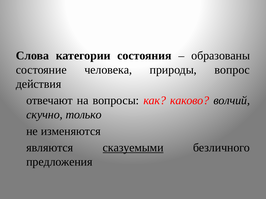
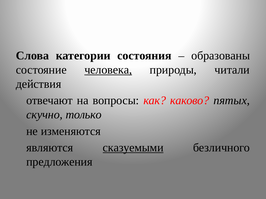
человека underline: none -> present (108, 70)
вопрос: вопрос -> читали (232, 70)
волчий: волчий -> пятых (232, 101)
